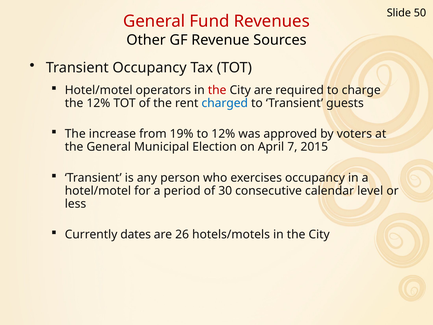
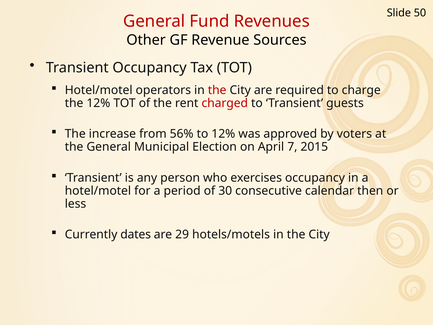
charged colour: blue -> red (225, 103)
19%: 19% -> 56% (182, 134)
level: level -> then (370, 191)
26: 26 -> 29 (182, 234)
